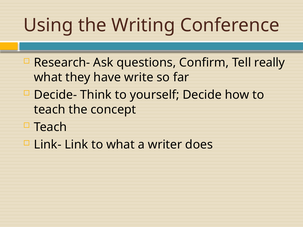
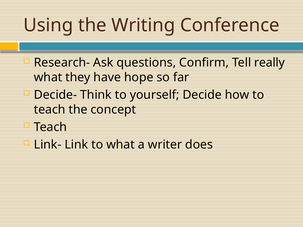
write: write -> hope (139, 77)
